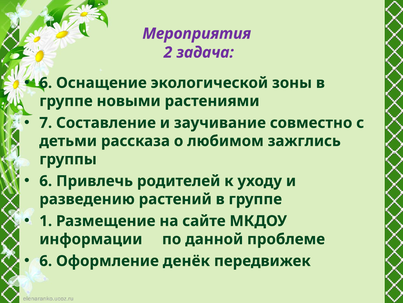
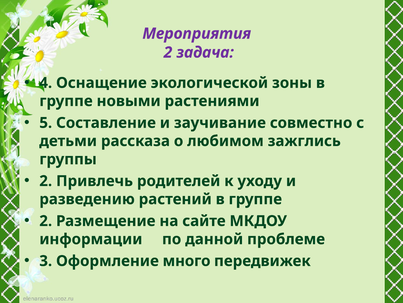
6: 6 -> 4 (46, 83)
7: 7 -> 5 (46, 123)
6: 6 -> 2 (46, 181)
1: 1 -> 2 (46, 220)
6: 6 -> 3 (46, 260)
денёк: денёк -> много (187, 260)
